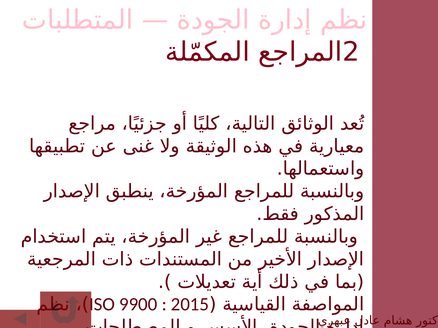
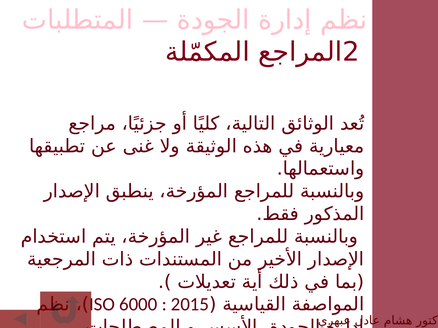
9900: 9900 -> 6000 (138, 305)
